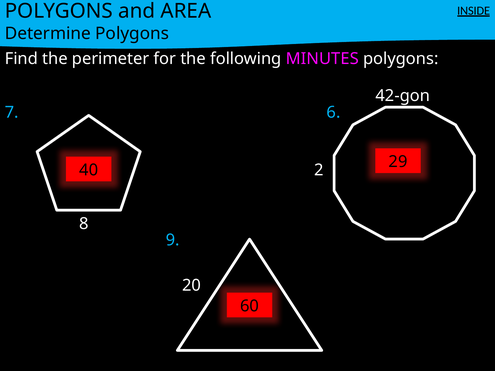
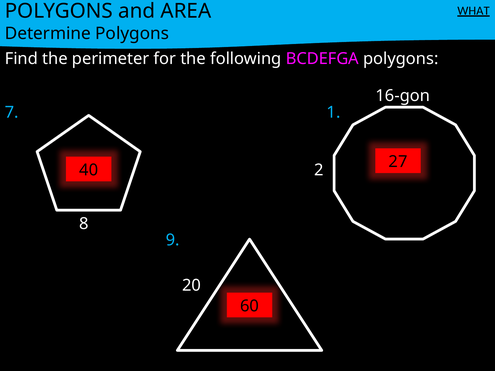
INSIDE: INSIDE -> WHAT (473, 11)
MINUTES: MINUTES -> BCDEFGA (322, 59)
42-gon: 42-gon -> 16-gon (403, 96)
6: 6 -> 1 (334, 112)
29: 29 -> 27 (398, 162)
